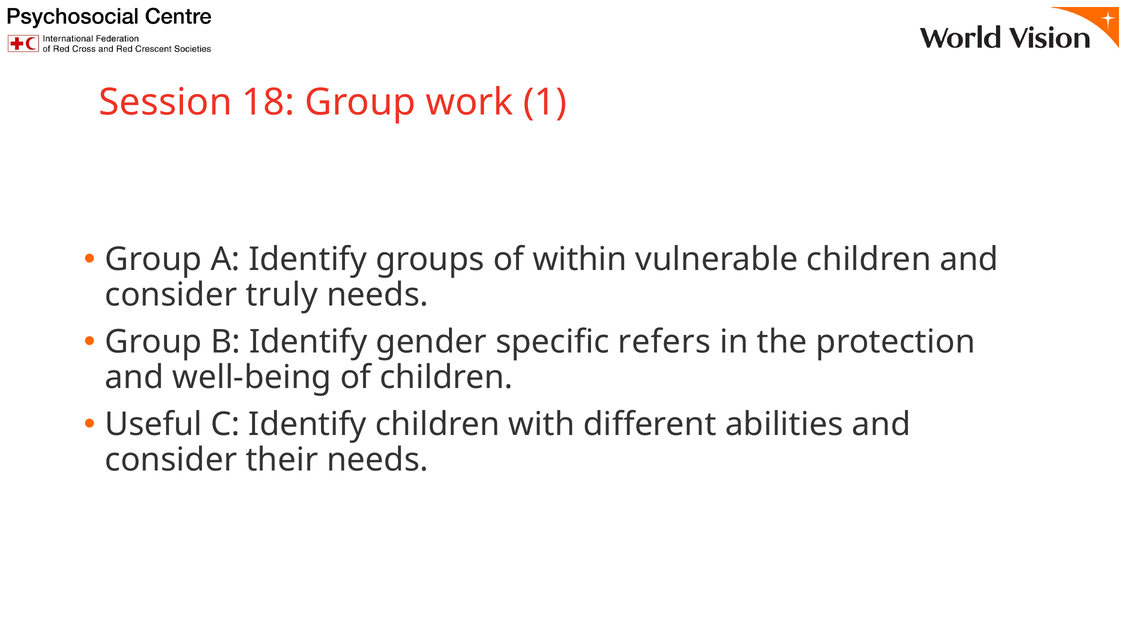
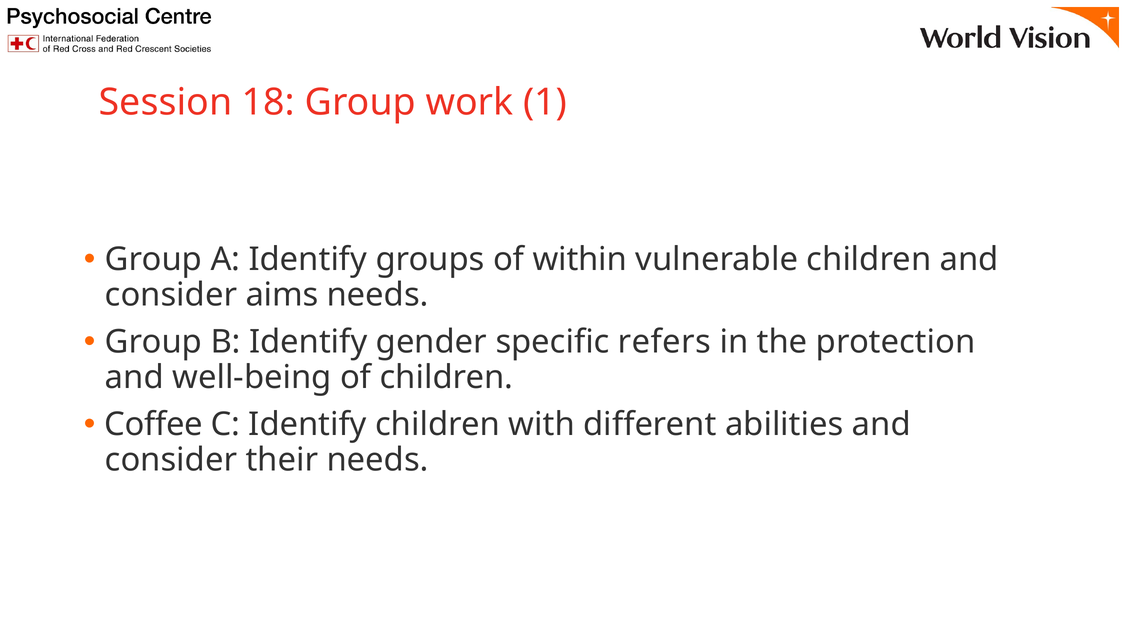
truly: truly -> aims (282, 295)
Useful: Useful -> Coffee (154, 425)
